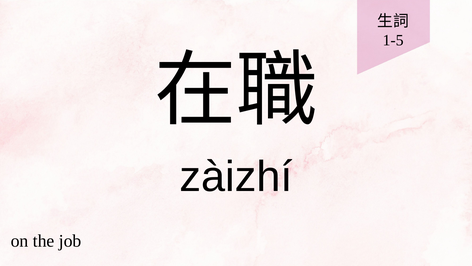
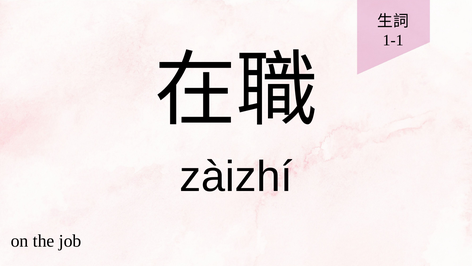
1-5: 1-5 -> 1-1 (393, 40)
